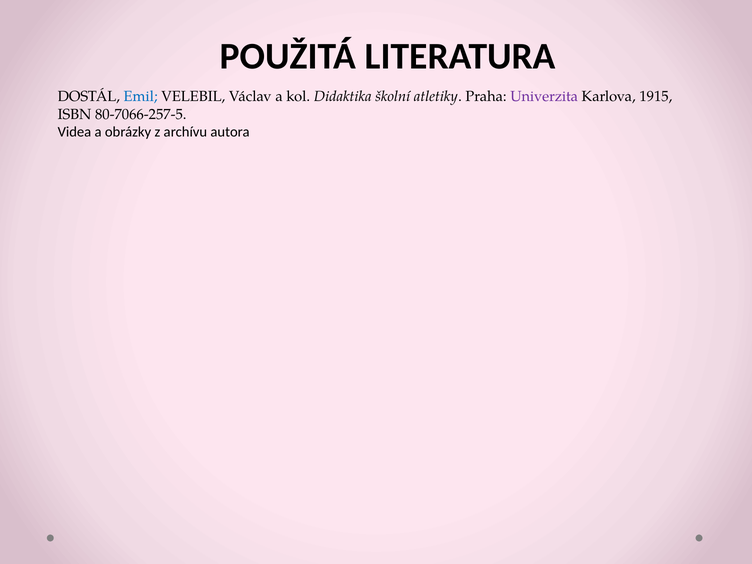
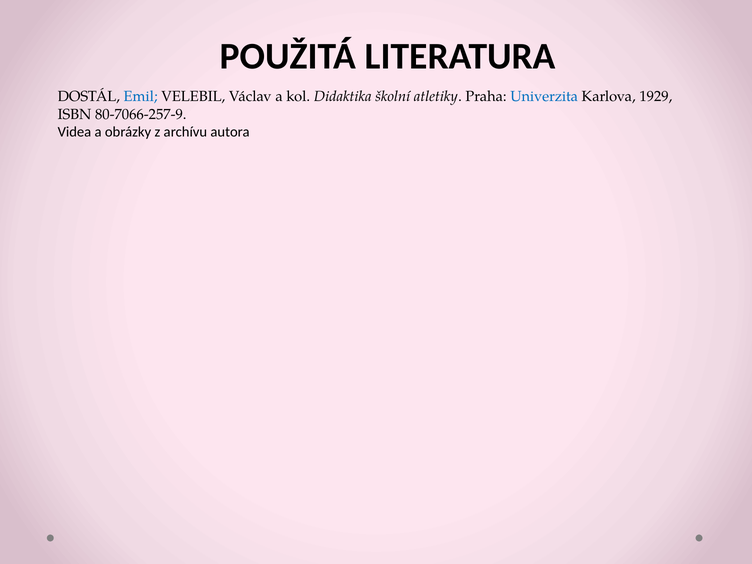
Univerzita colour: purple -> blue (544, 97)
1915: 1915 -> 1929 (656, 97)
80-7066-257-5: 80-7066-257-5 -> 80-7066-257-9 (141, 114)
